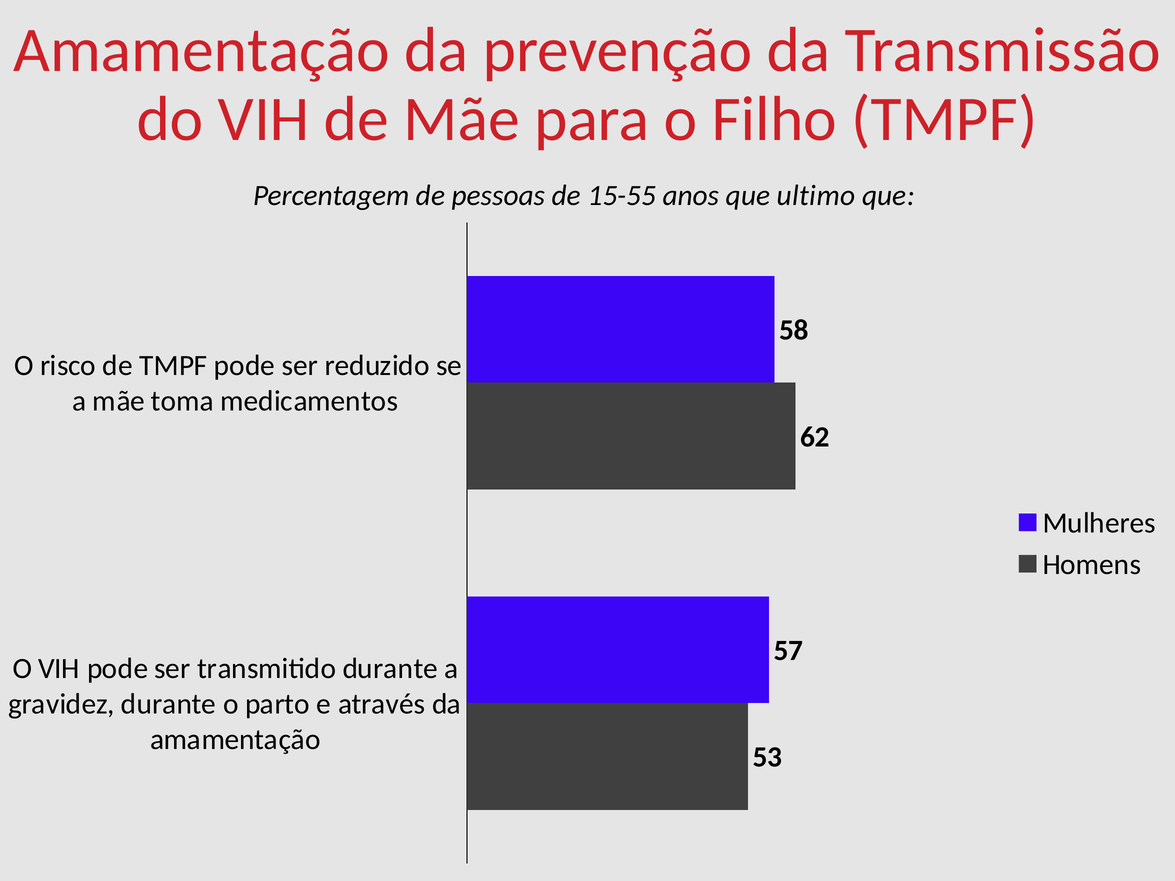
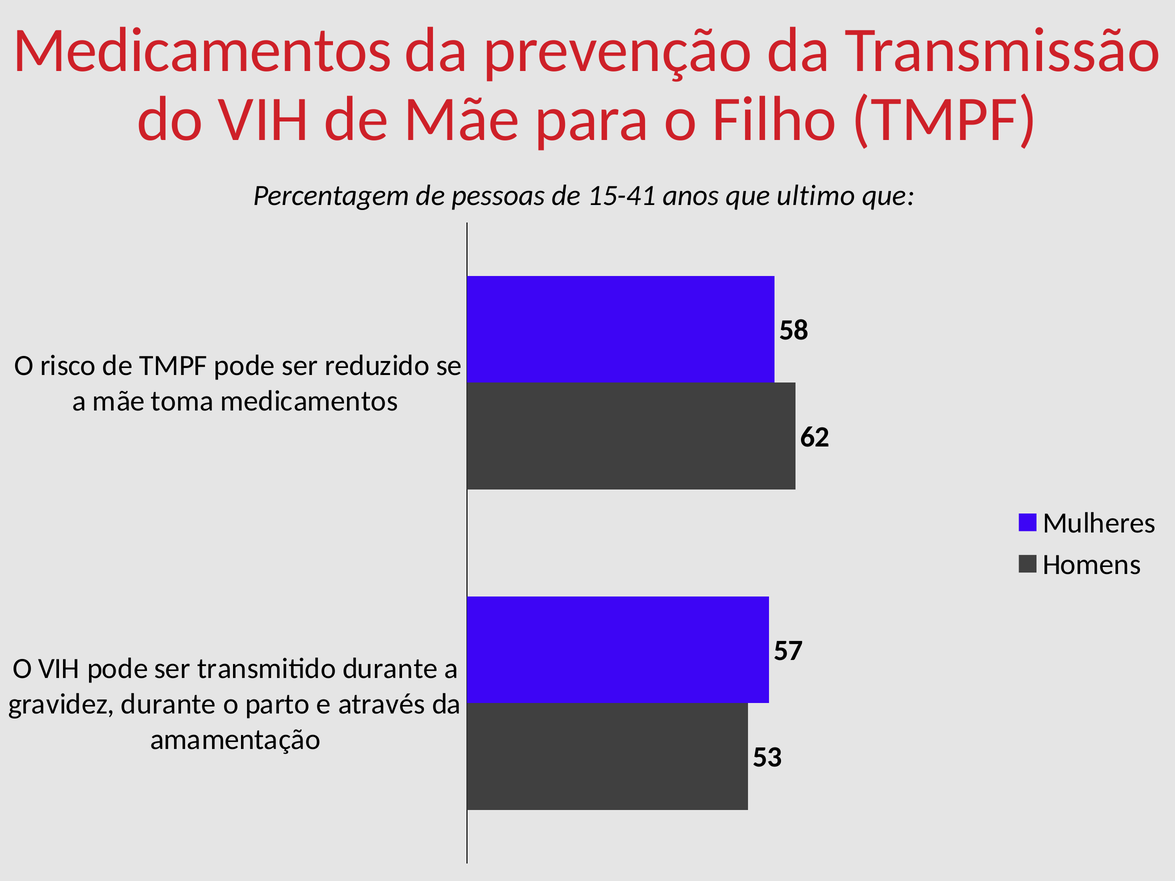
Amamentação: Amamentação -> Medicamentos (202, 50)
15-55: 15-55 -> 15-41 (622, 196)
